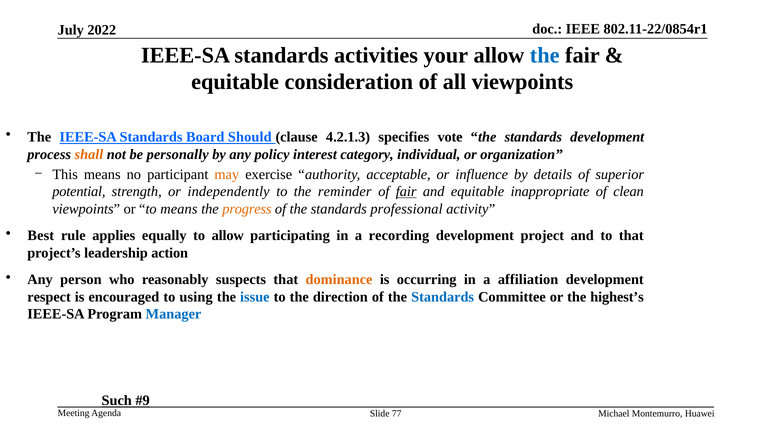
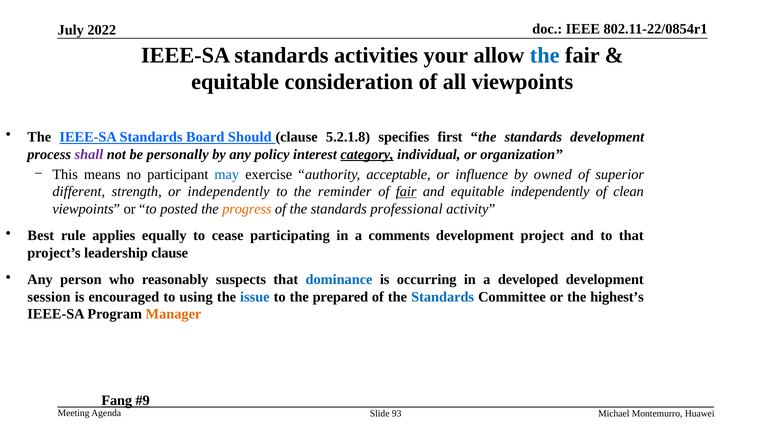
4.2.1.3: 4.2.1.3 -> 5.2.1.8 (348, 137)
vote: vote -> first (450, 137)
shall colour: orange -> purple (89, 154)
category underline: none -> present (367, 154)
may colour: orange -> blue (227, 174)
details: details -> owned (553, 174)
potential: potential -> different (79, 191)
equitable inappropriate: inappropriate -> independently (550, 191)
to means: means -> posted (179, 209)
to allow: allow -> cease (228, 235)
recording: recording -> comments (399, 235)
leadership action: action -> clause (170, 253)
dominance colour: orange -> blue (339, 279)
affiliation: affiliation -> developed (528, 279)
respect: respect -> session (49, 296)
direction: direction -> prepared (340, 296)
Manager colour: blue -> orange (173, 314)
Such: Such -> Fang (117, 400)
77: 77 -> 93 (397, 413)
